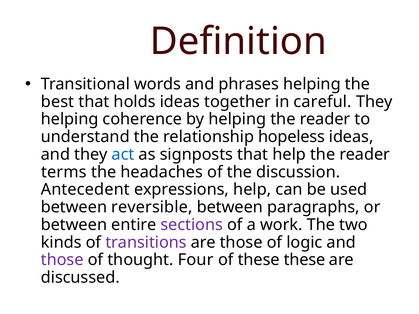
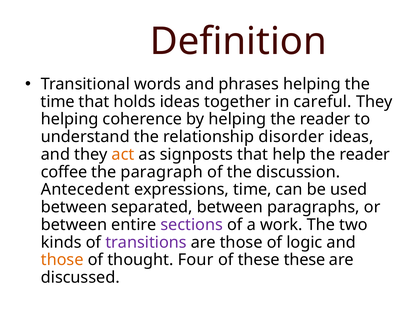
best: best -> time (58, 102)
hopeless: hopeless -> disorder (291, 137)
act colour: blue -> orange (123, 155)
terms: terms -> coffee (64, 172)
headaches: headaches -> paragraph (162, 172)
expressions help: help -> time (252, 190)
reversible: reversible -> separated (152, 207)
those colour: purple -> orange (62, 260)
